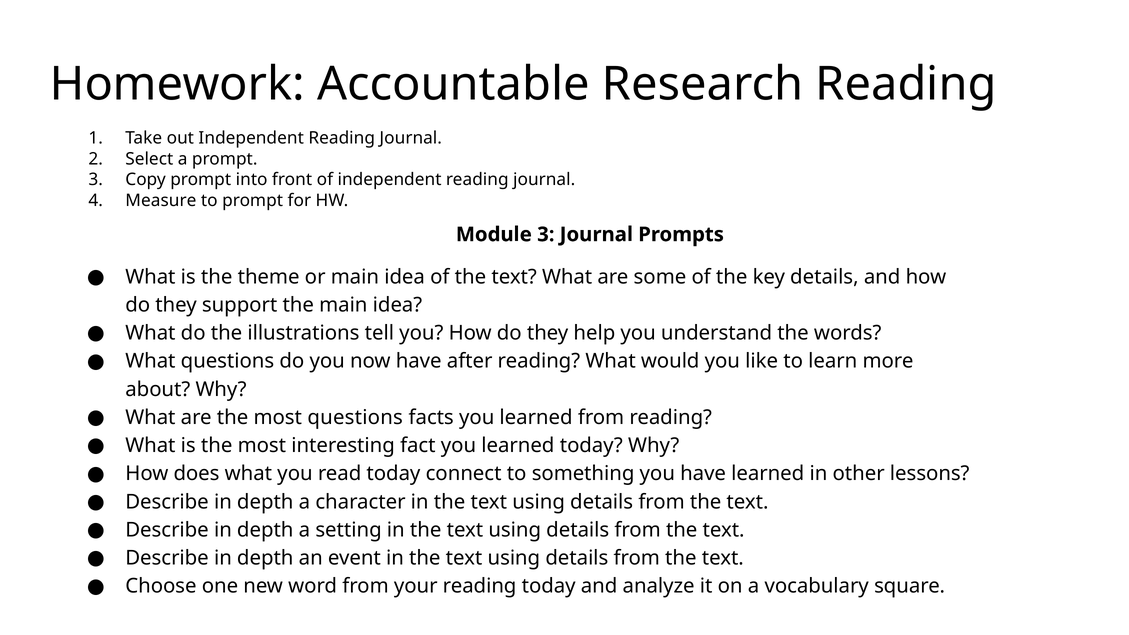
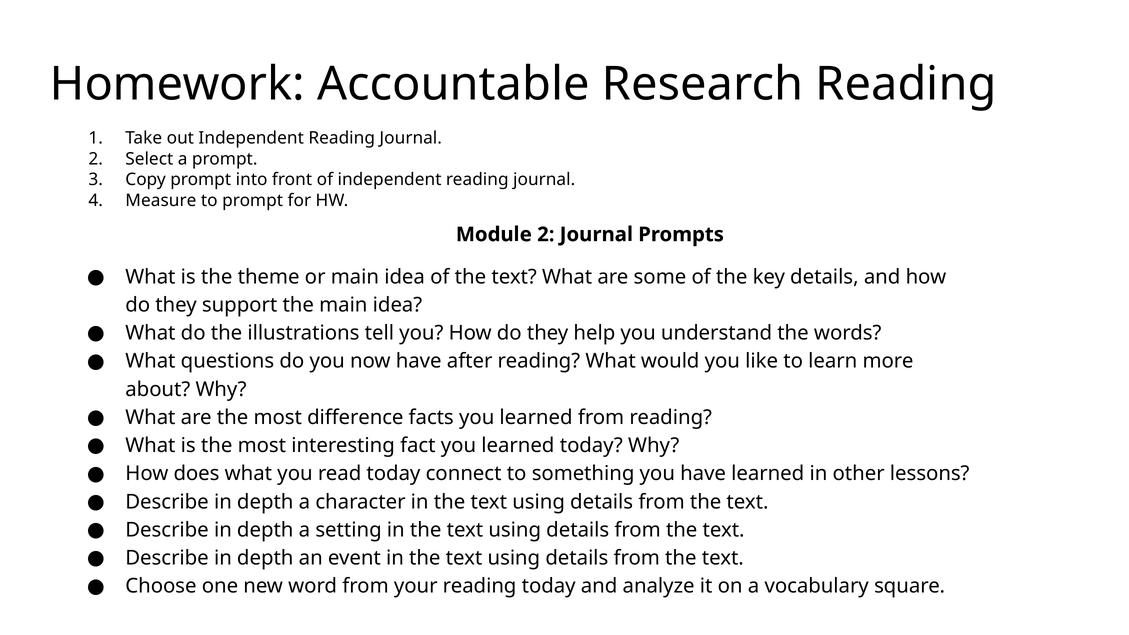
Module 3: 3 -> 2 (546, 235)
most questions: questions -> difference (355, 417)
